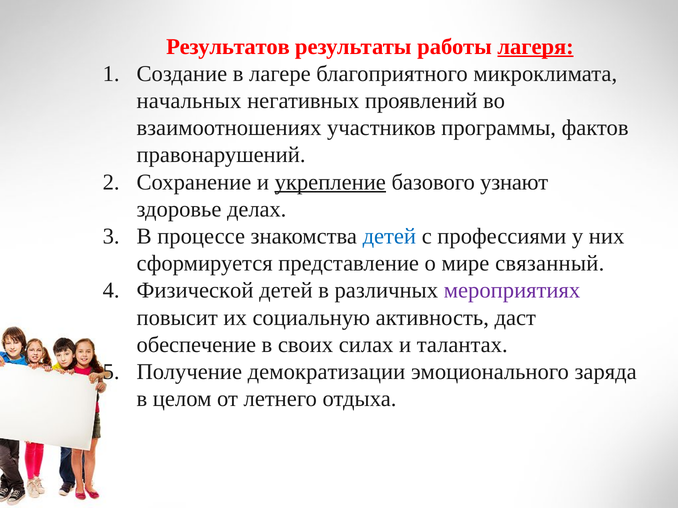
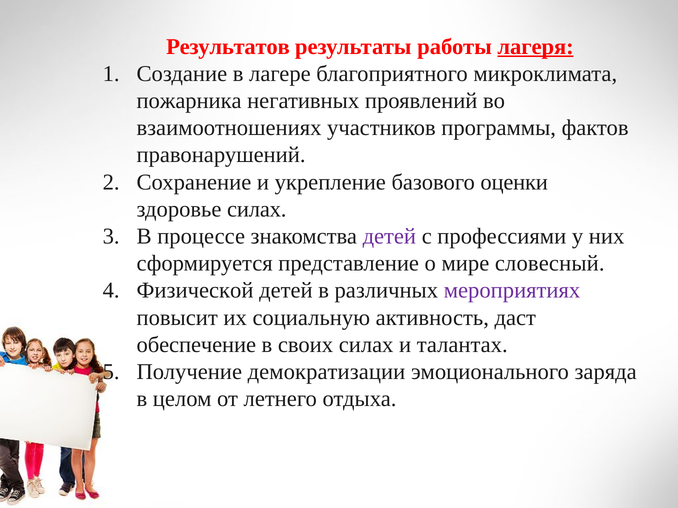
начальных: начальных -> пожарника (189, 101)
укрепление underline: present -> none (330, 182)
узнают: узнают -> оценки (514, 182)
здоровье делах: делах -> силах (257, 209)
детей colour: blue -> purple (389, 237)
связанный: связанный -> словесный (550, 264)
